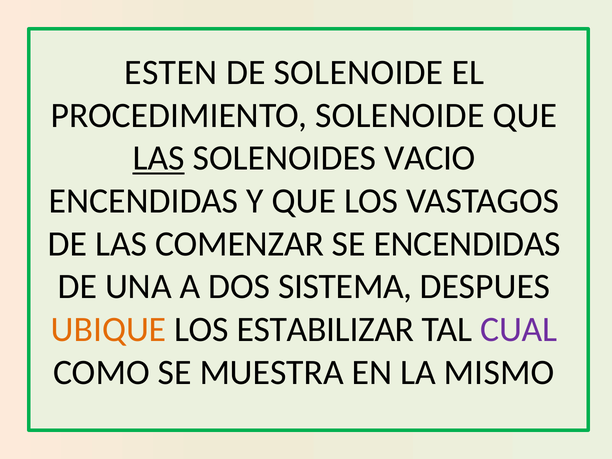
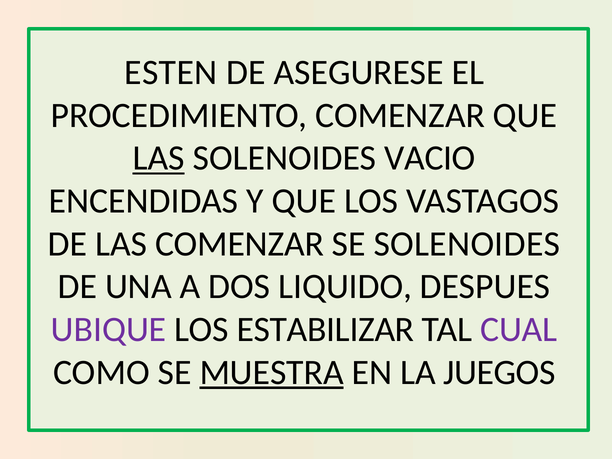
DE SOLENOIDE: SOLENOIDE -> ASEGURESE (359, 72)
PROCEDIMIENTO SOLENOIDE: SOLENOIDE -> COMENZAR (400, 115)
SE ENCENDIDAS: ENCENDIDAS -> SOLENOIDES (467, 244)
SISTEMA: SISTEMA -> LIQUIDO (345, 287)
UBIQUE colour: orange -> purple (109, 330)
MUESTRA underline: none -> present (272, 372)
MISMO: MISMO -> JUEGOS (499, 372)
